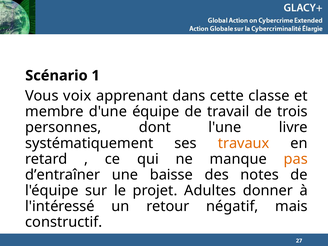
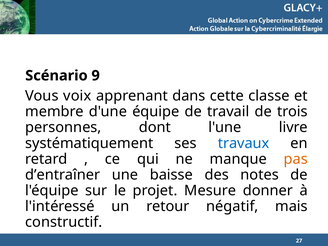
1: 1 -> 9 (96, 76)
travaux colour: orange -> blue (244, 143)
Adultes: Adultes -> Mesure (210, 190)
